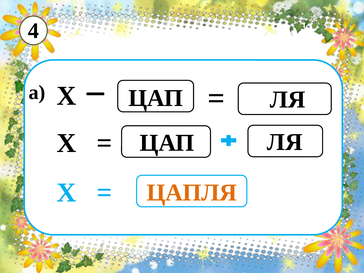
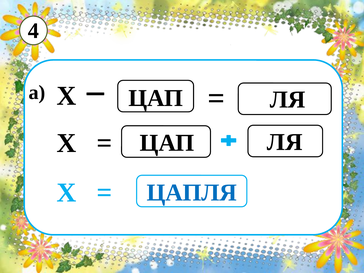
ЦАПЛЯ colour: orange -> blue (192, 193)
